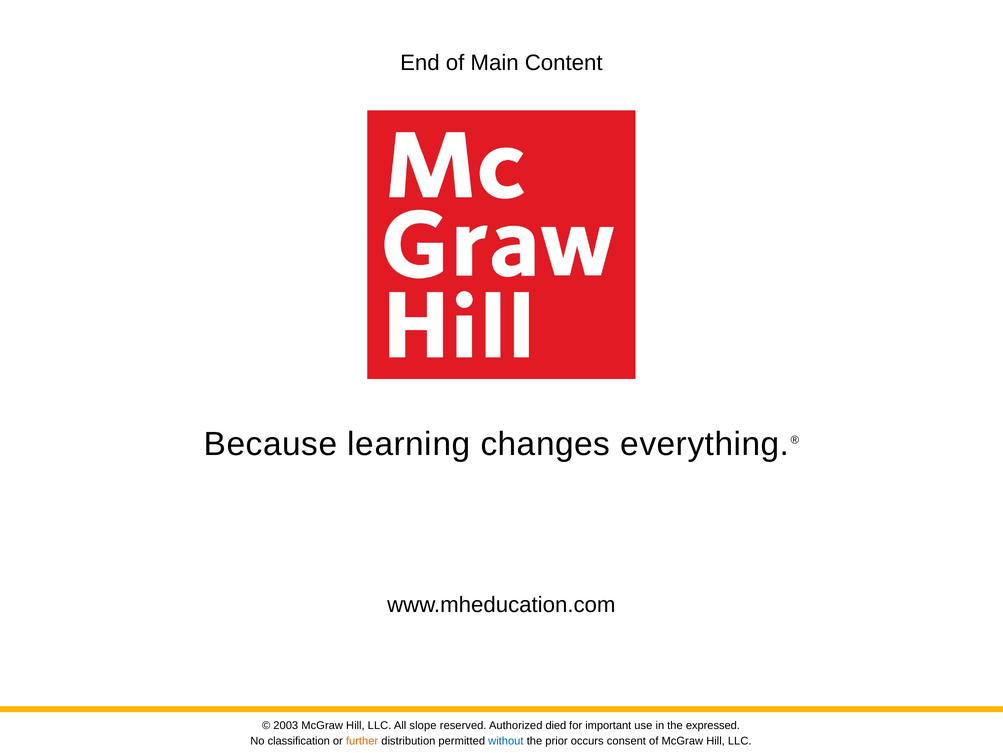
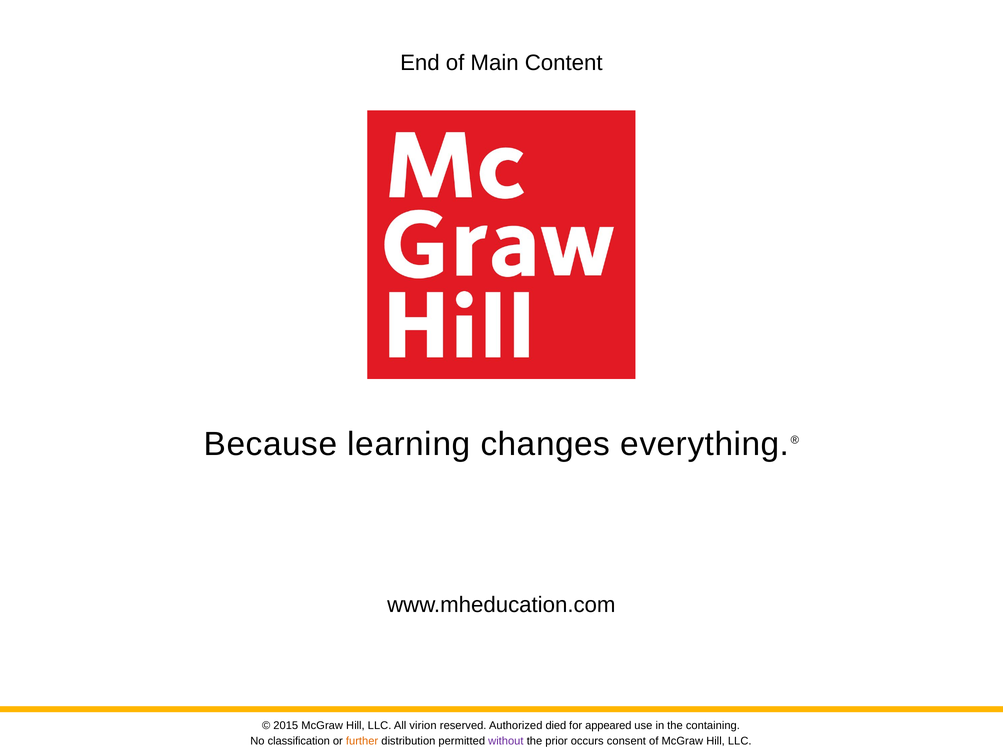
2003: 2003 -> 2015 (286, 725)
slope: slope -> virion (423, 725)
important: important -> appeared (608, 725)
expressed: expressed -> containing (713, 725)
without colour: blue -> purple (506, 740)
